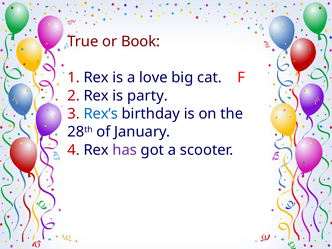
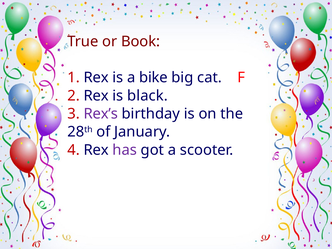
love: love -> bike (153, 78)
party: party -> black (147, 96)
Rex’s colour: blue -> purple (101, 114)
